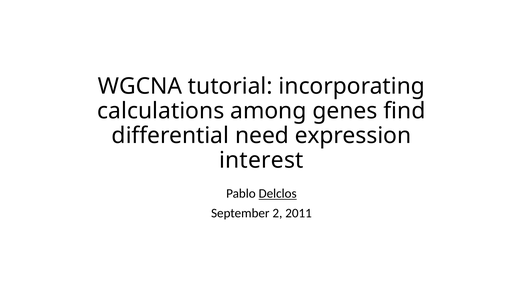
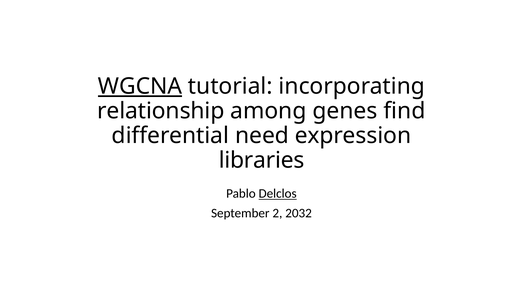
WGCNA underline: none -> present (140, 86)
calculations: calculations -> relationship (161, 111)
interest: interest -> libraries (262, 161)
2011: 2011 -> 2032 (299, 213)
